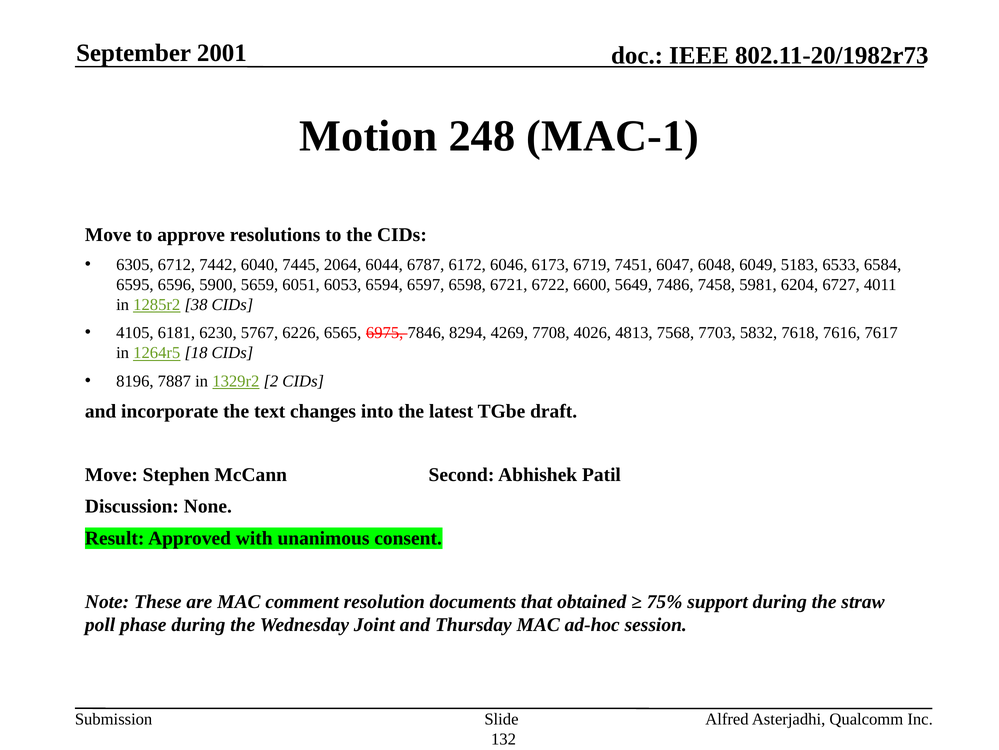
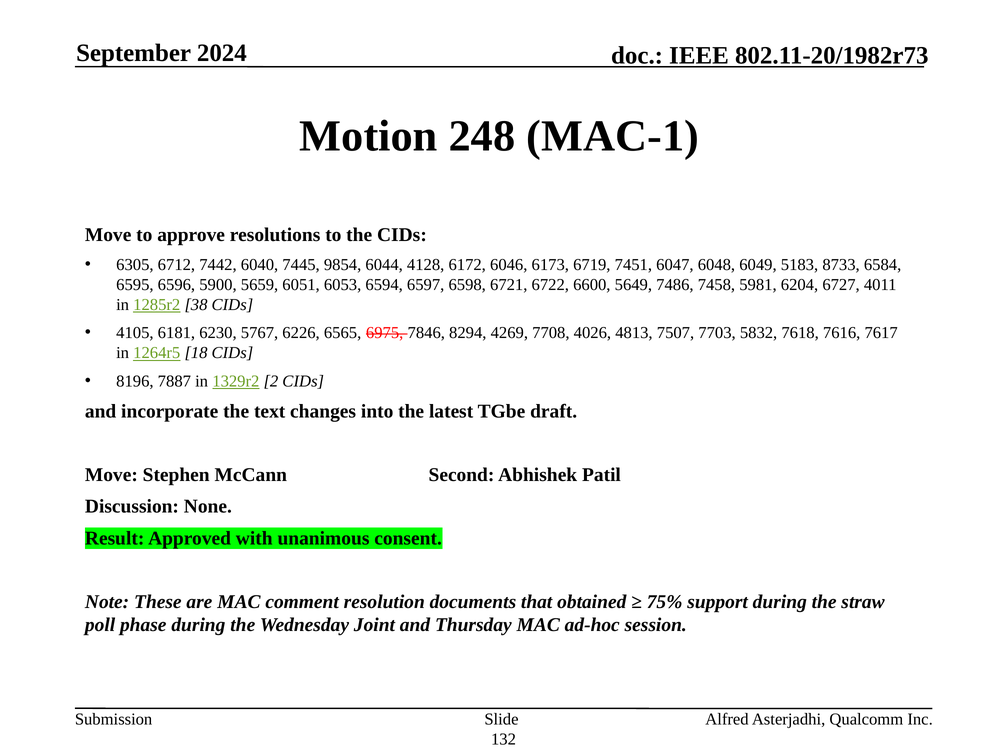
2001: 2001 -> 2024 (222, 53)
2064: 2064 -> 9854 (343, 264)
6787: 6787 -> 4128 (426, 264)
6533: 6533 -> 8733 (841, 264)
7568: 7568 -> 7507 (676, 333)
